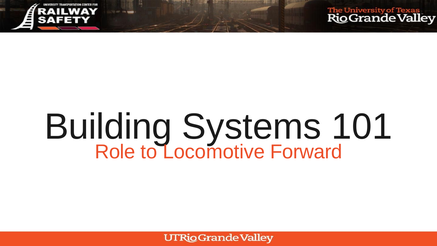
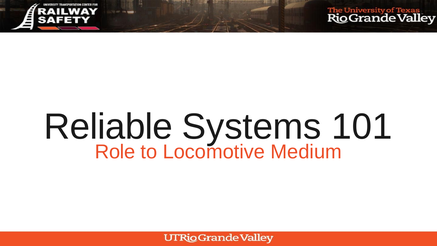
Building: Building -> Reliable (108, 127)
Forward: Forward -> Medium (306, 152)
